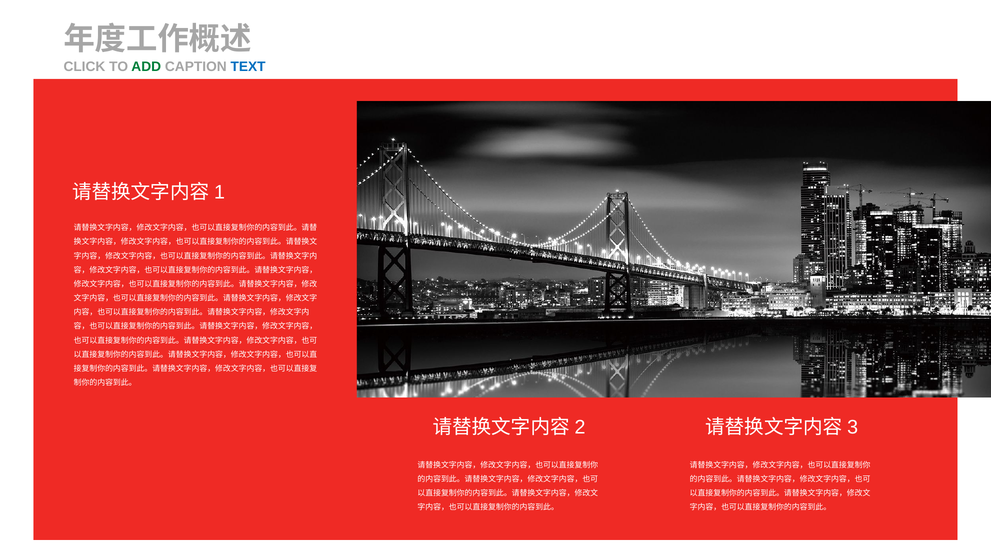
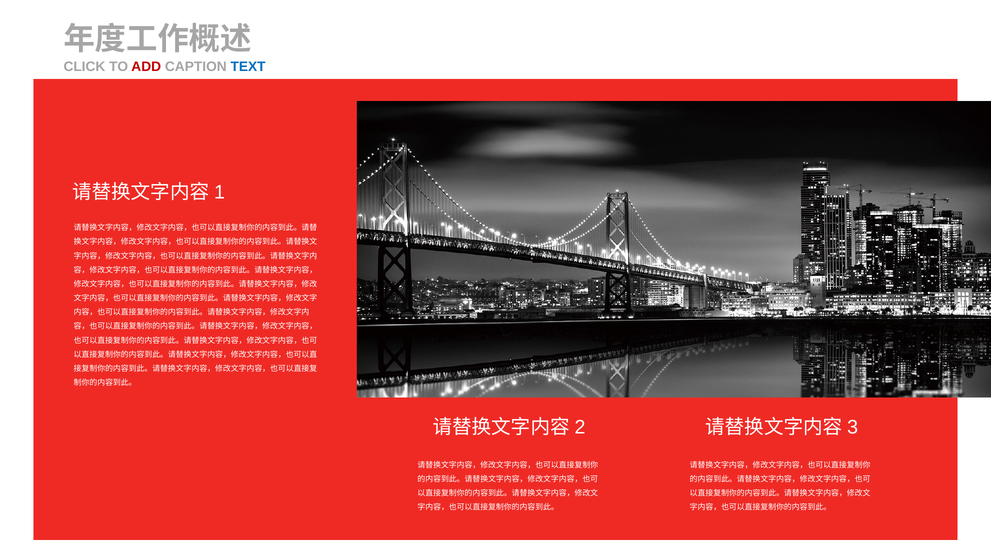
ADD colour: green -> red (146, 67)
